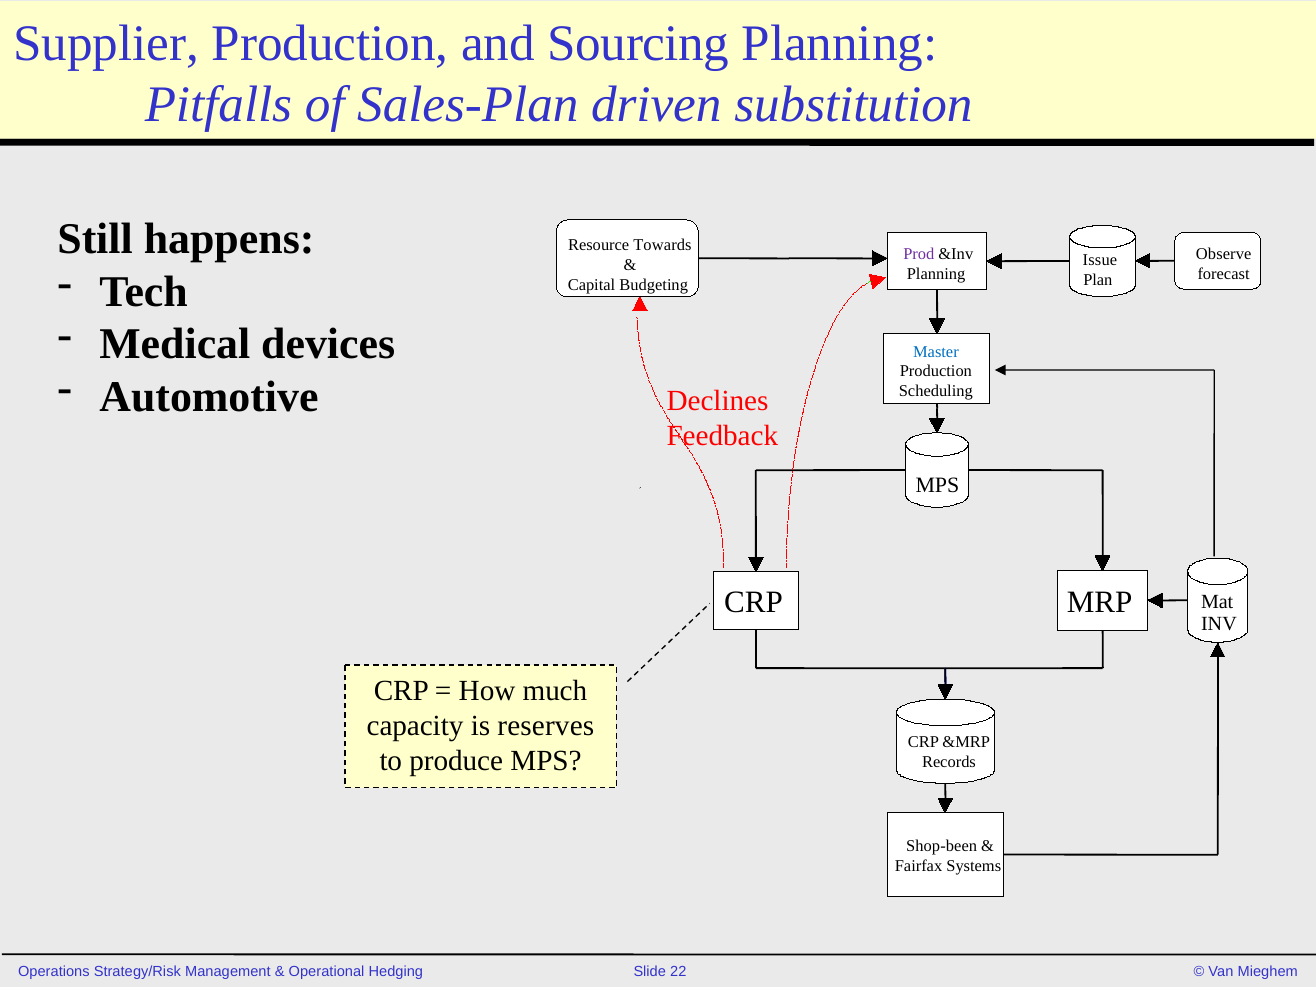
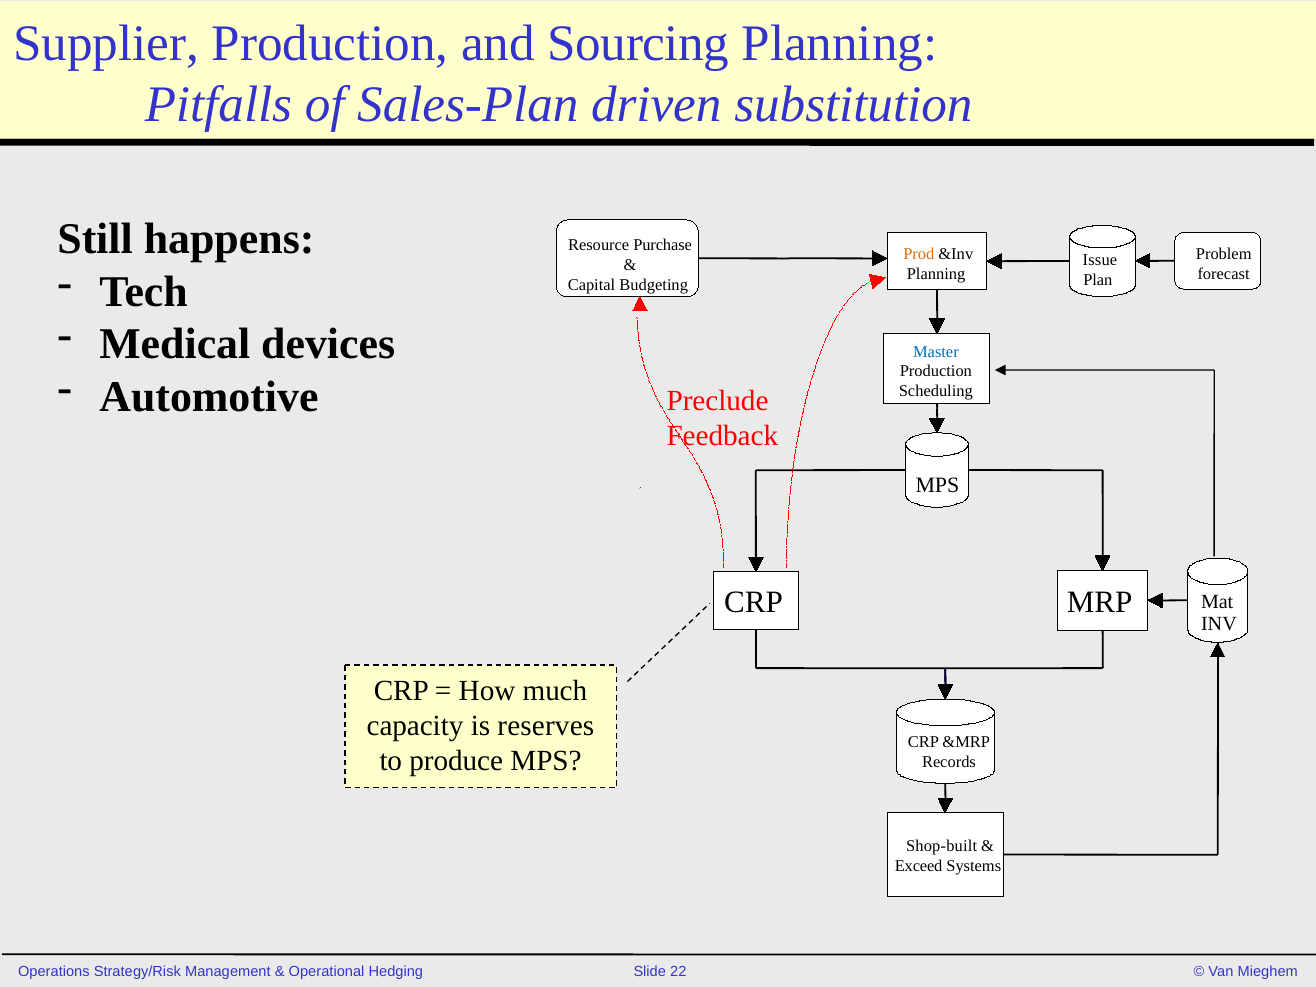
Towards: Towards -> Purchase (663, 245)
Prod colour: purple -> orange (919, 254)
Observe: Observe -> Problem (1224, 254)
Declines: Declines -> Preclude (718, 400)
Shop-been: Shop-been -> Shop-built (942, 846)
Fairfax: Fairfax -> Exceed (919, 866)
